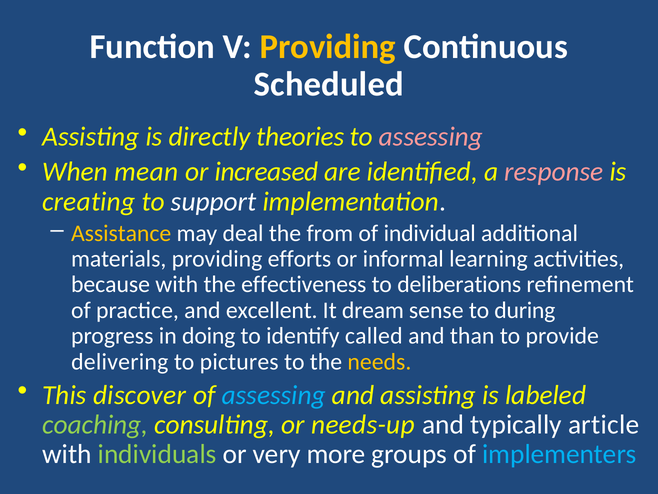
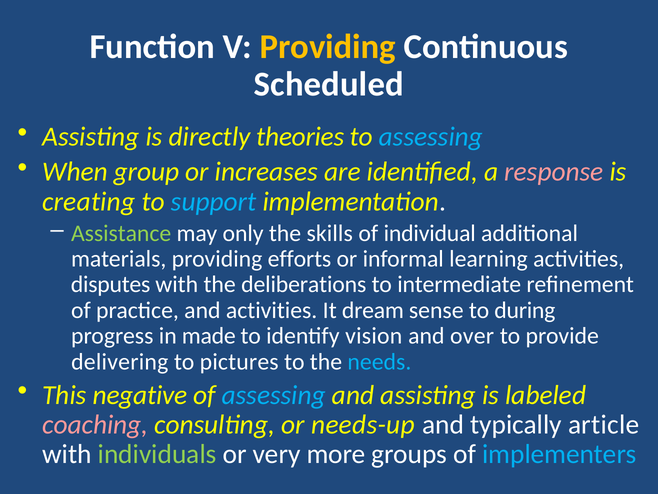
assessing colour: pink -> light blue (431, 137)
mean: mean -> group (147, 172)
increased: increased -> increases (266, 172)
support colour: white -> light blue (214, 201)
Assistance colour: yellow -> light green (121, 233)
deal: deal -> only (243, 233)
from: from -> skills (330, 233)
because: because -> disputes (111, 284)
effectiveness: effectiveness -> deliberations (304, 284)
deliberations: deliberations -> intermediate (459, 284)
and excellent: excellent -> activities (272, 310)
doing: doing -> made (209, 336)
called: called -> vision (374, 336)
than: than -> over (472, 336)
needs colour: yellow -> light blue (379, 361)
discover: discover -> negative (140, 395)
coaching colour: light green -> pink (95, 424)
